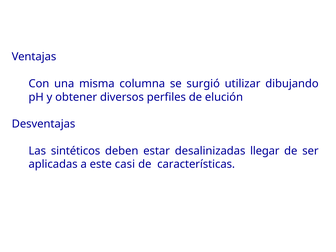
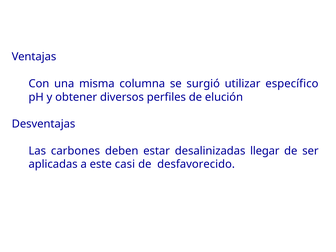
dibujando: dibujando -> específico (292, 84)
sintéticos: sintéticos -> carbones (75, 151)
características: características -> desfavorecido (196, 164)
